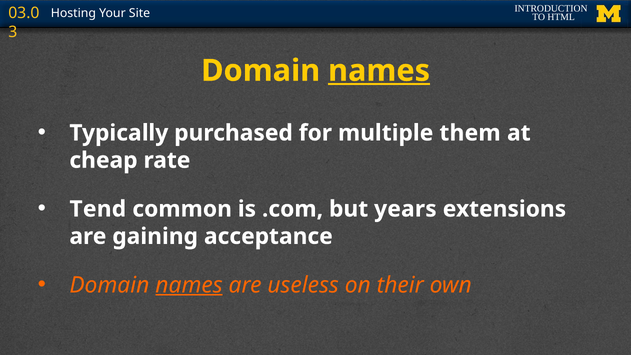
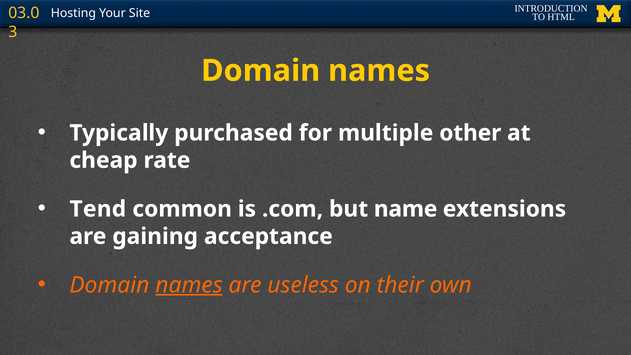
names underline: present -> none (379, 71)
them: them -> other (470, 133)
years: years -> name (406, 209)
